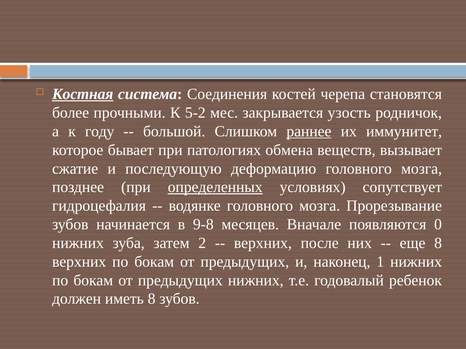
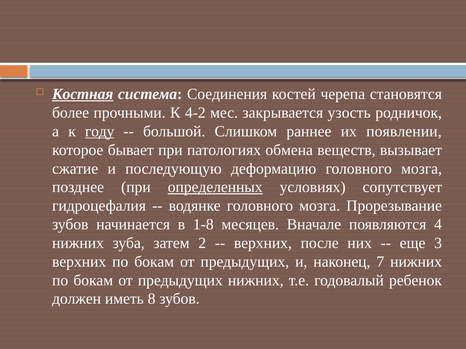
5-2: 5-2 -> 4-2 (195, 113)
году underline: none -> present (100, 132)
раннее underline: present -> none (309, 132)
иммунитет: иммунитет -> появлении (404, 132)
9-8: 9-8 -> 1-8 (203, 225)
0: 0 -> 4 (438, 225)
еще 8: 8 -> 3 (438, 243)
1: 1 -> 7 (380, 262)
